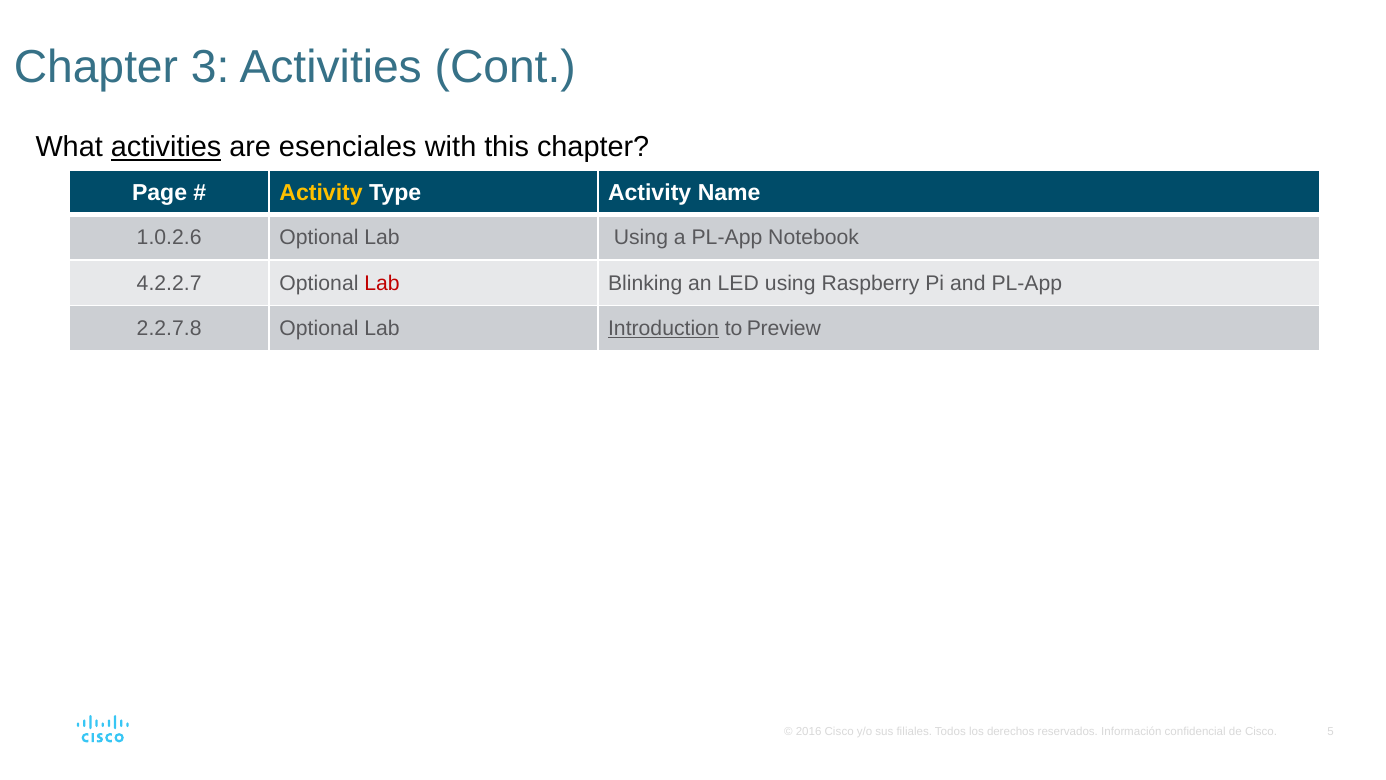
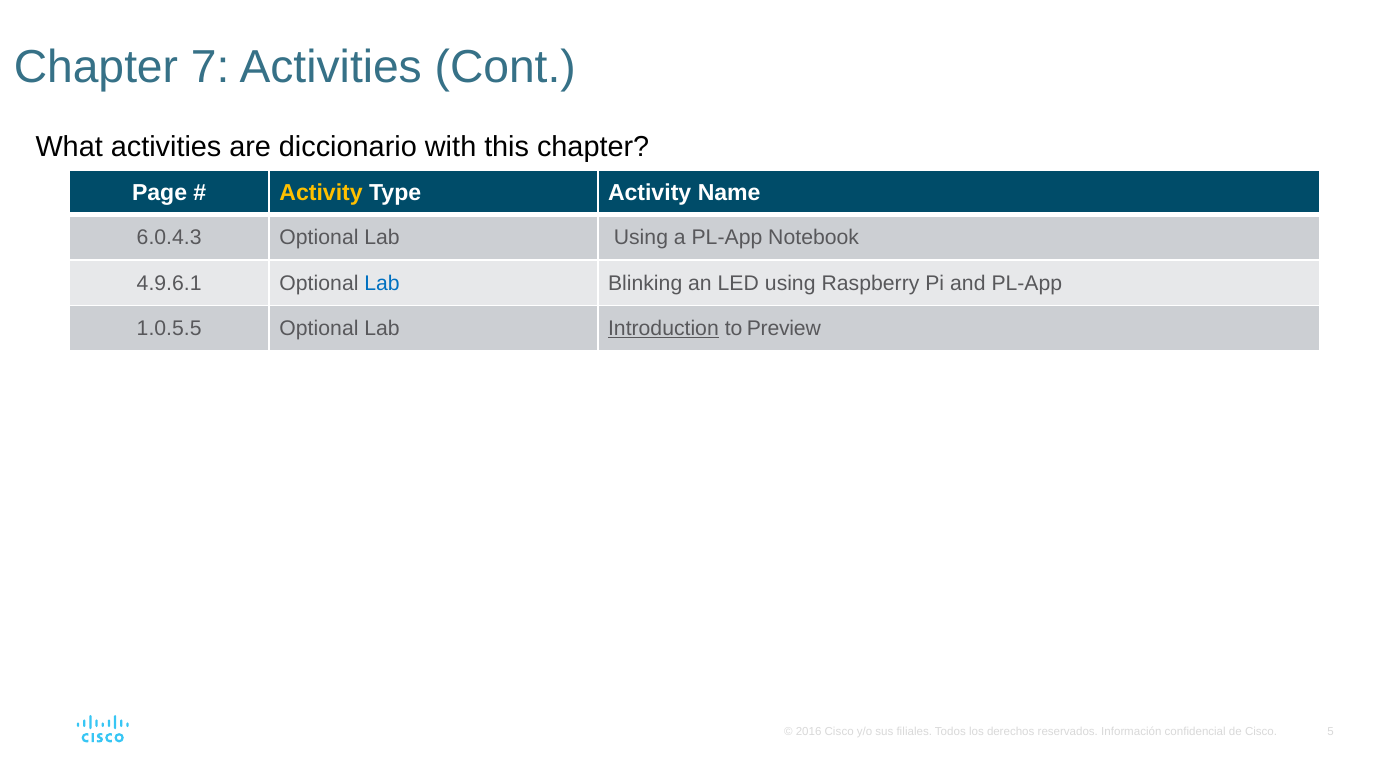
3: 3 -> 7 (210, 67)
activities underline: present -> none (166, 147)
esenciales: esenciales -> diccionario (348, 147)
1.0.2.6: 1.0.2.6 -> 6.0.4.3 (169, 238)
4.2.2.7: 4.2.2.7 -> 4.9.6.1 (169, 283)
Lab colour: red -> blue (382, 283)
2.2.7.8: 2.2.7.8 -> 1.0.5.5 (169, 329)
